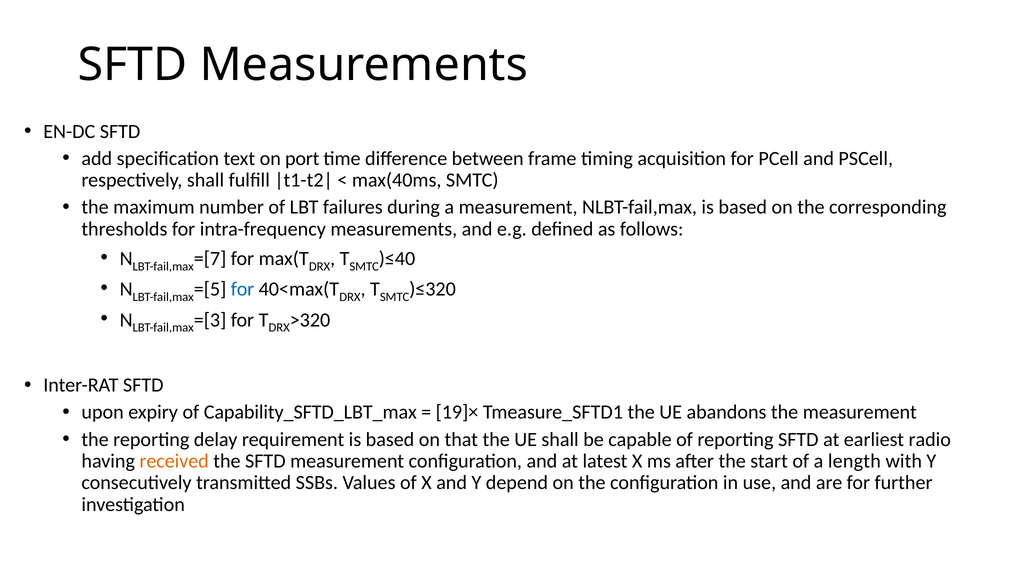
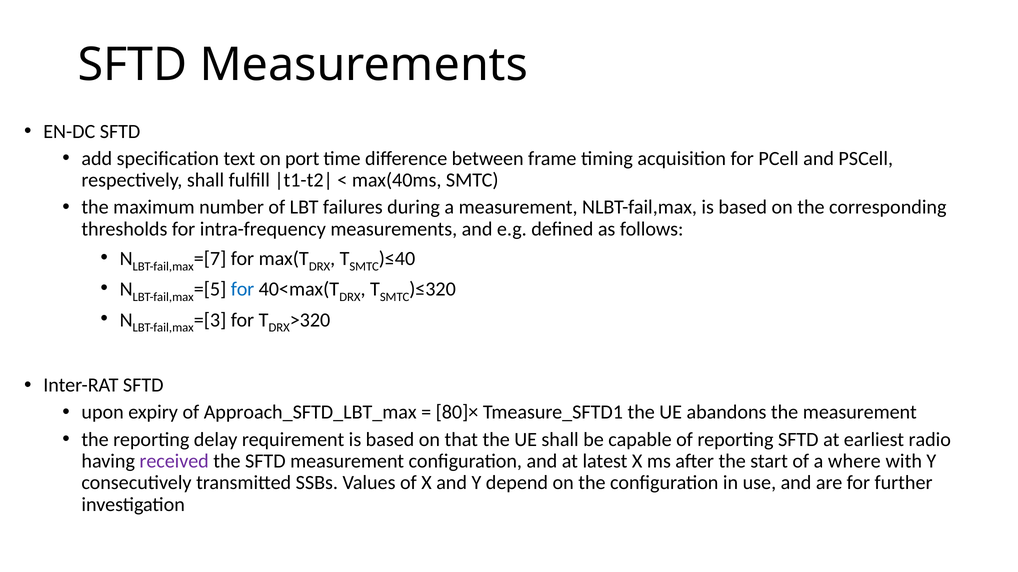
Capability_SFTD_LBT_max: Capability_SFTD_LBT_max -> Approach_SFTD_LBT_max (310, 413)
19]×: 19]× -> 80]× (457, 413)
received colour: orange -> purple (174, 462)
length: length -> where (854, 462)
